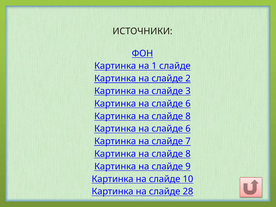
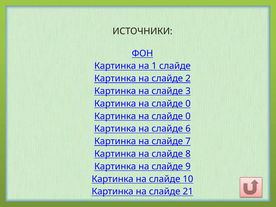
6: 6 -> 0 (188, 104)
8: 8 -> 0 (188, 116)
28: 28 -> 21 (188, 192)
